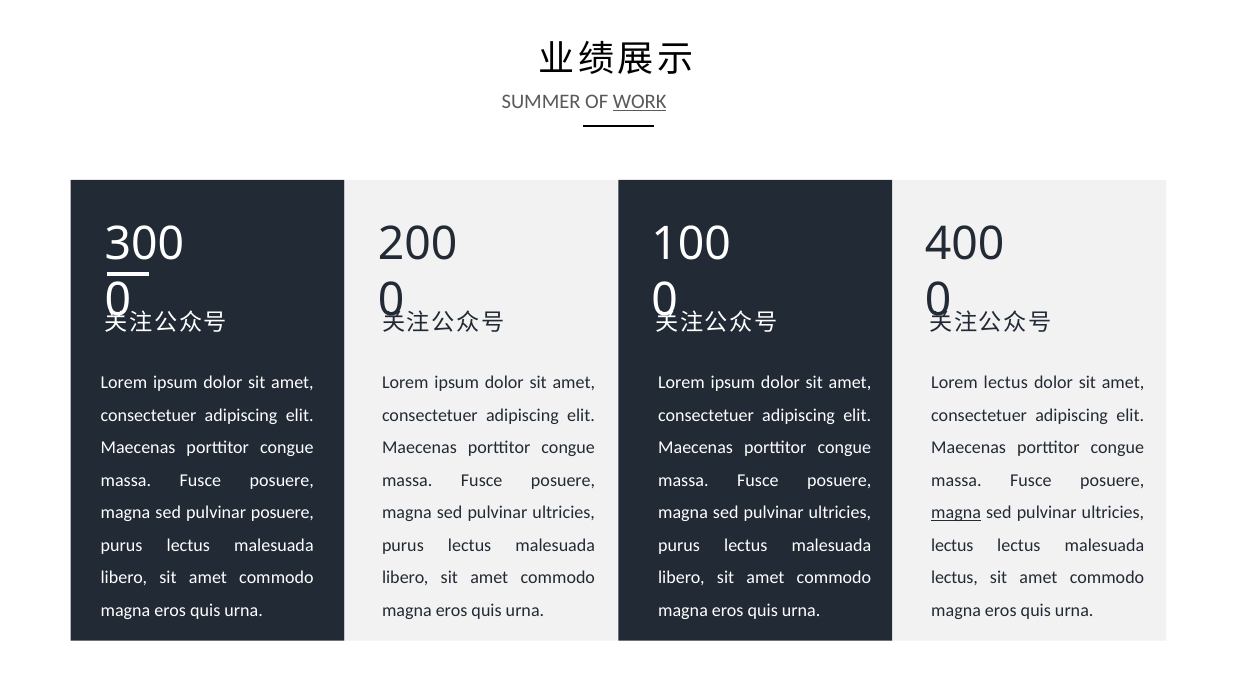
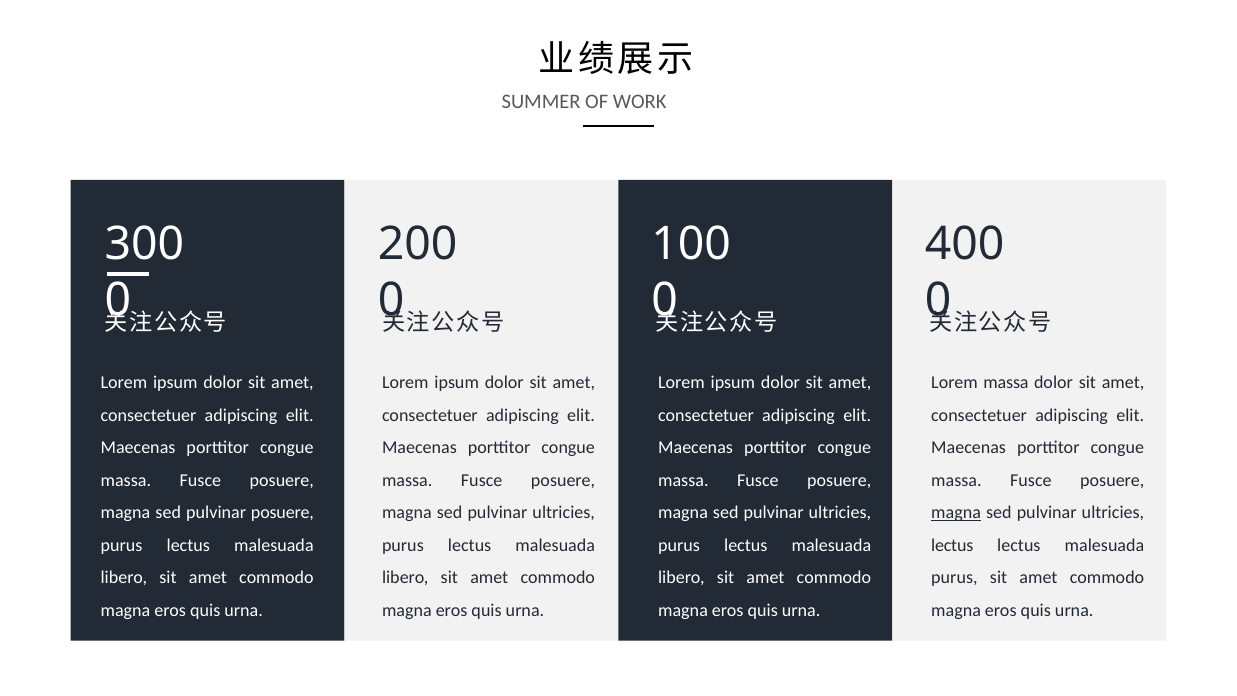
WORK underline: present -> none (640, 102)
Lorem lectus: lectus -> massa (1006, 383)
lectus: lectus -> purus (954, 577)
